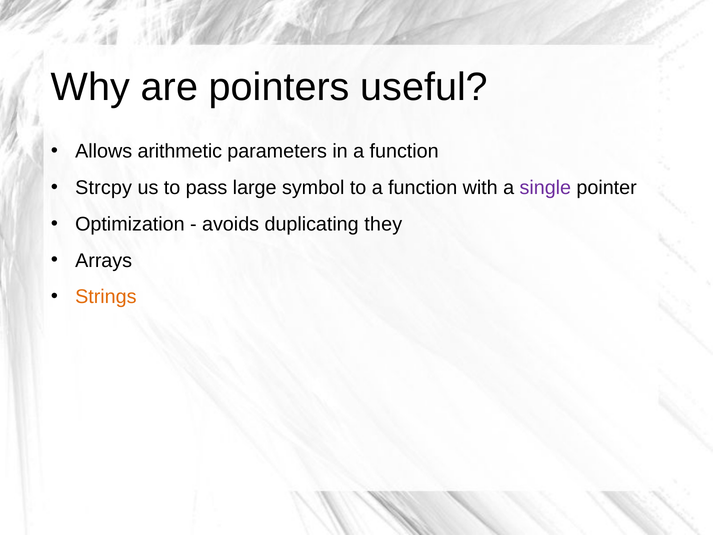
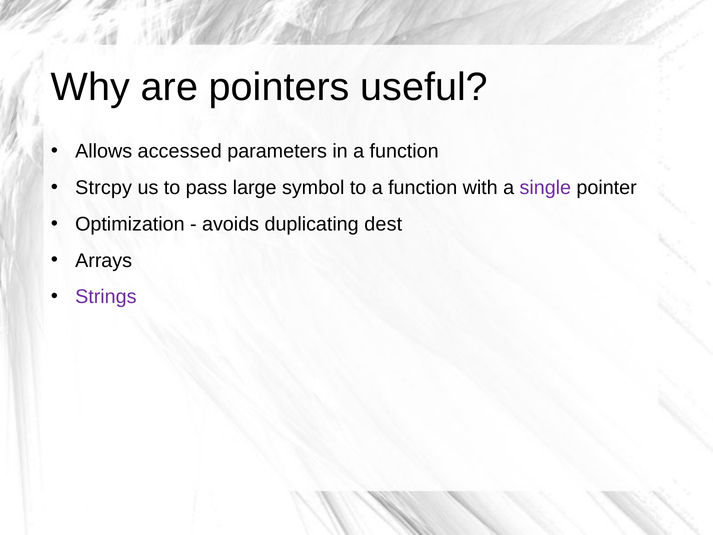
arithmetic: arithmetic -> accessed (180, 151)
they: they -> dest (383, 224)
Strings colour: orange -> purple (106, 297)
